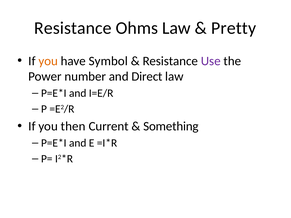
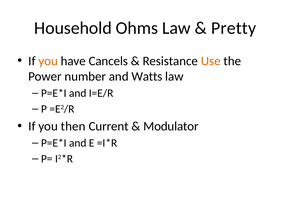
Resistance: Resistance -> Household (73, 28)
Symbol: Symbol -> Cancels (108, 61)
Use colour: purple -> orange (211, 61)
Direct: Direct -> Watts (147, 77)
Something: Something -> Modulator (171, 126)
